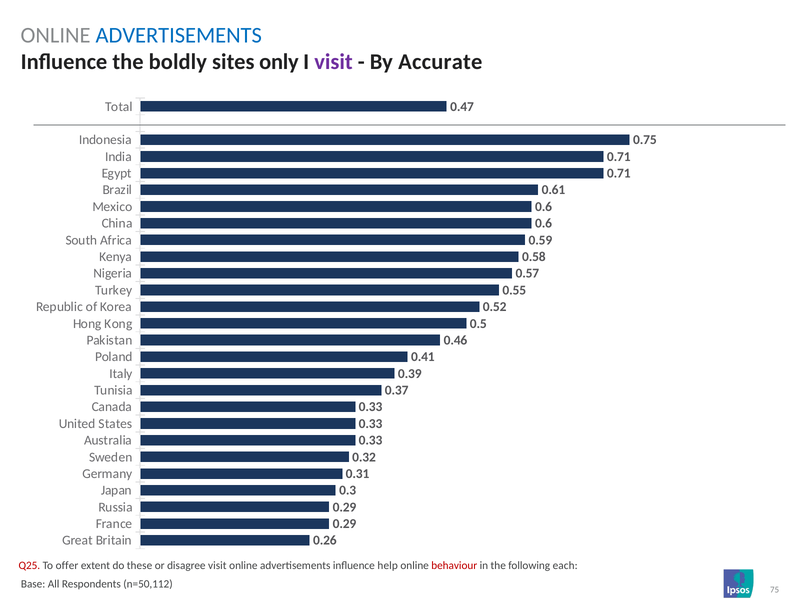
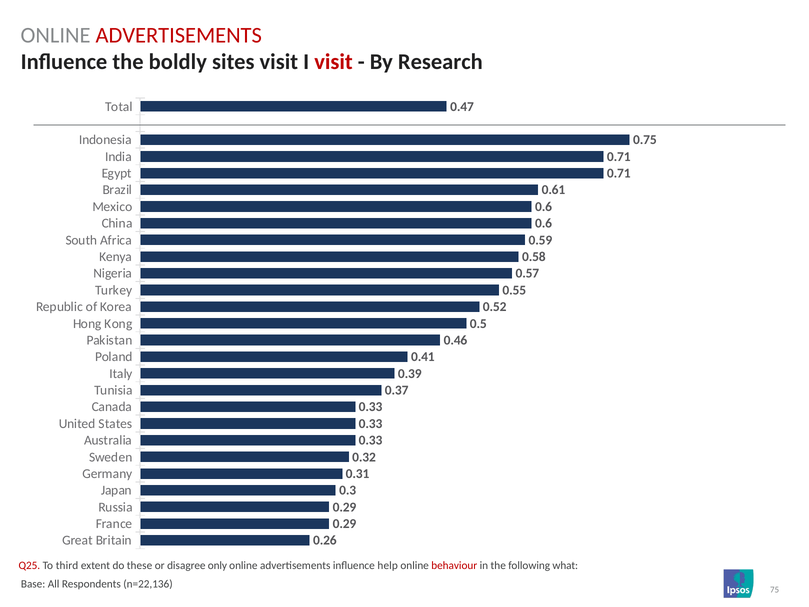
ADVERTISEMENTS colour: blue -> red (179, 35)
sites only: only -> visit (279, 62)
visit colour: purple -> red (334, 62)
Accurate: Accurate -> Research (440, 62)
offer: offer -> third (67, 566)
disagree visit: visit -> only (217, 566)
each: each -> what (565, 566)
n=50,112: n=50,112 -> n=22,136 (148, 584)
